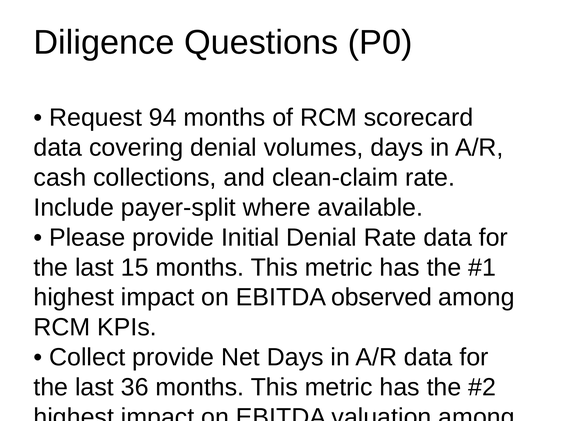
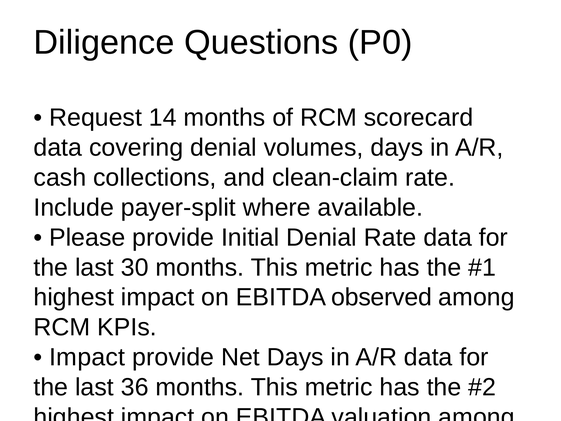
94: 94 -> 14 (163, 118)
15: 15 -> 30 (135, 267)
Collect: Collect -> Impact (87, 357)
